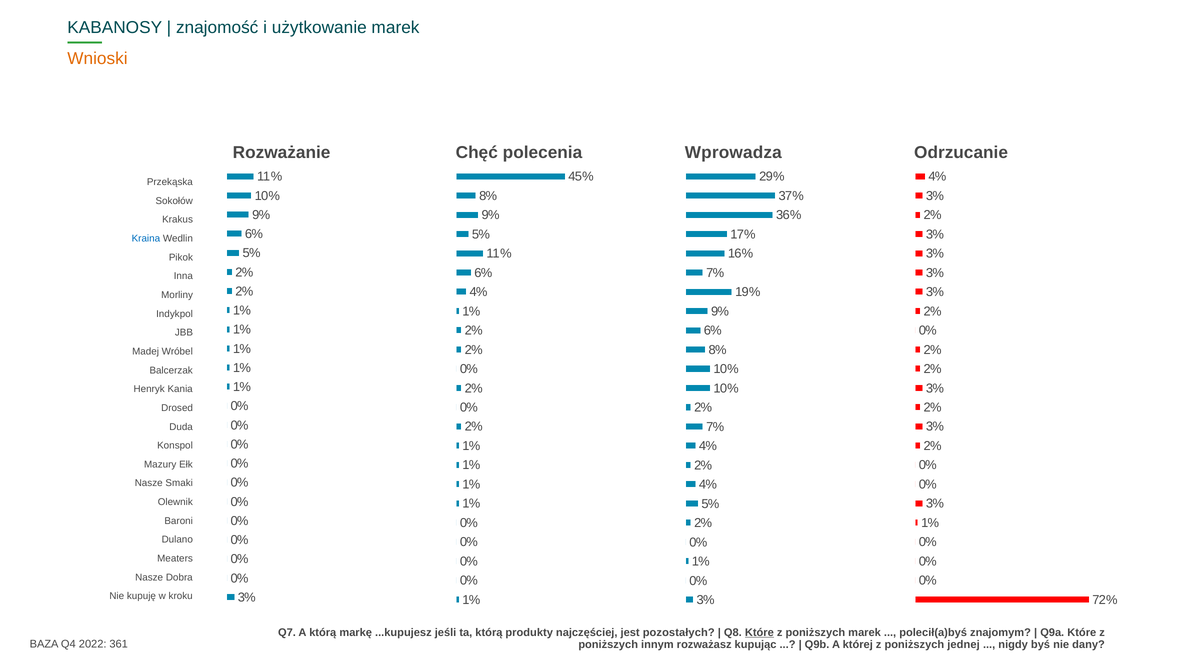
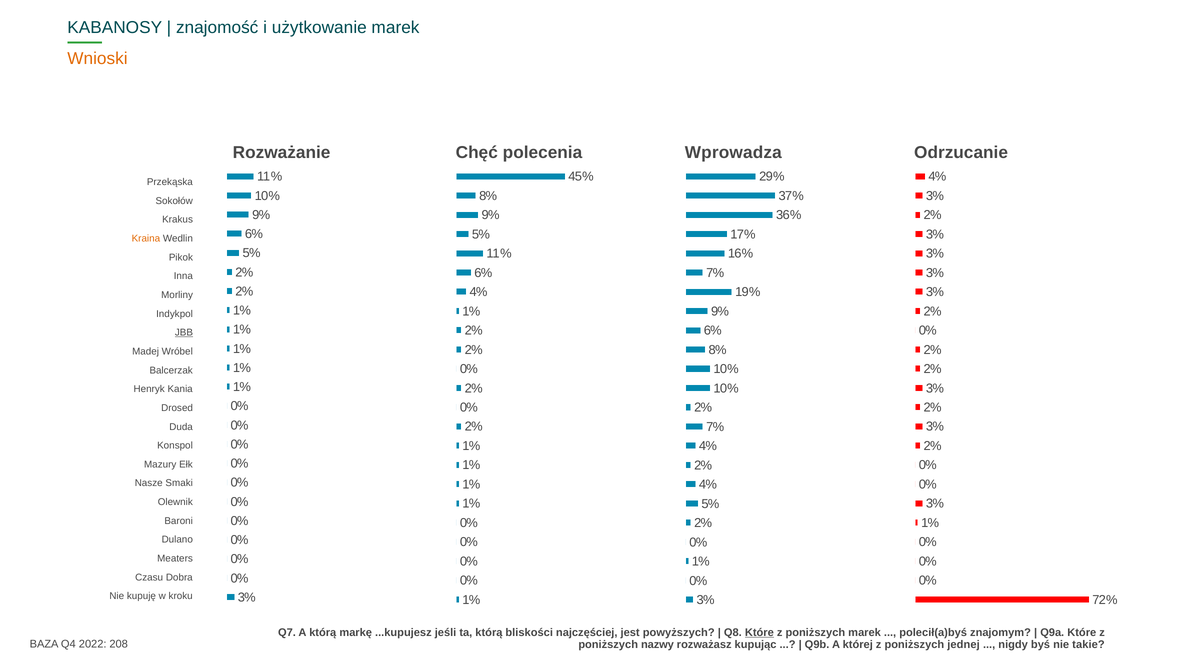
Kraina colour: blue -> orange (146, 239)
JBB underline: none -> present (184, 333)
Nasze: Nasze -> Czasu (149, 578)
produkty: produkty -> bliskości (529, 633)
pozostałych: pozostałych -> powyższych (679, 633)
361: 361 -> 208 (119, 645)
innym: innym -> nazwy (657, 645)
dany: dany -> takie (1088, 645)
